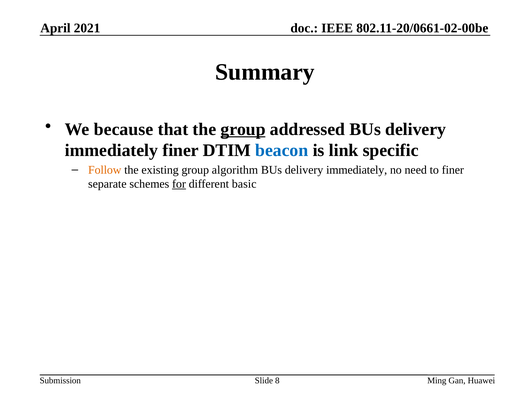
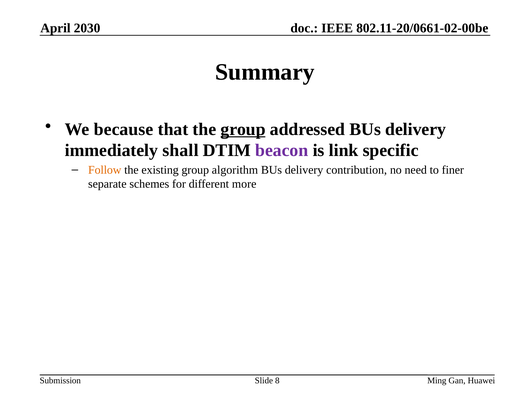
2021: 2021 -> 2030 (87, 28)
immediately finer: finer -> shall (181, 151)
beacon colour: blue -> purple (282, 151)
immediately: immediately -> contribution (357, 170)
for underline: present -> none (179, 184)
basic: basic -> more (244, 184)
